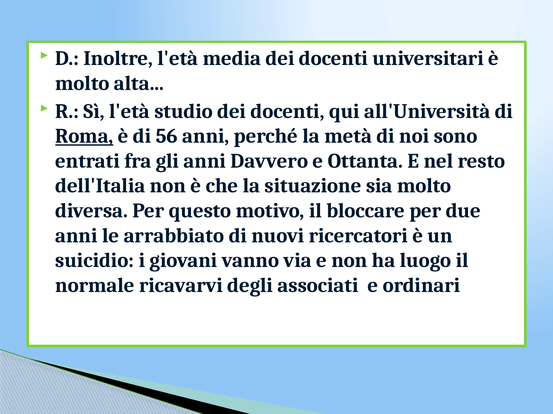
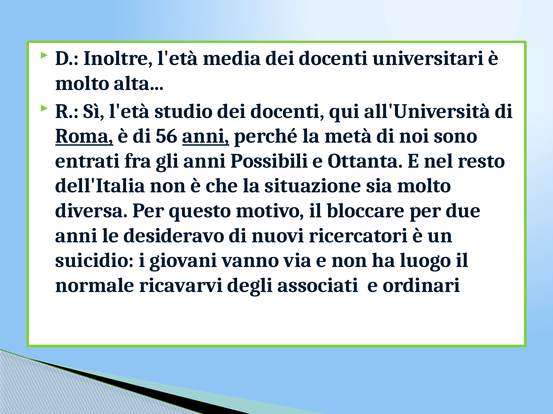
anni underline: none -> present (206, 136)
Davvero: Davvero -> Possibili (269, 161)
arrabbiato: arrabbiato -> desideravo (174, 236)
